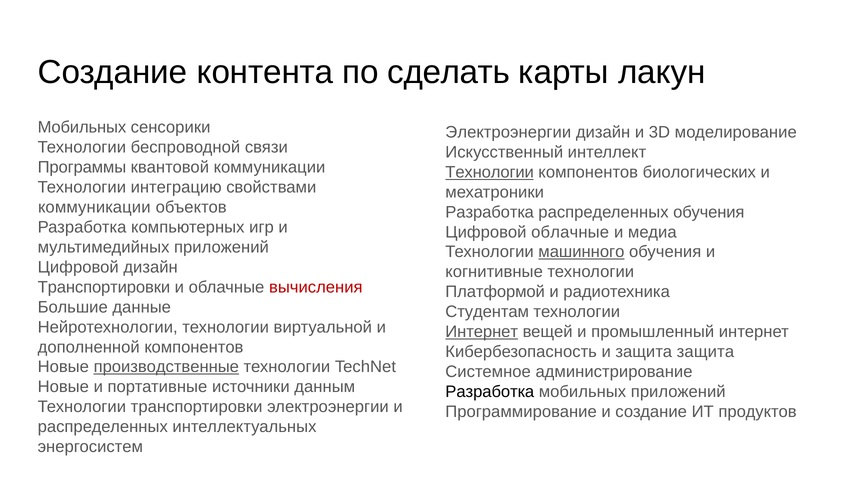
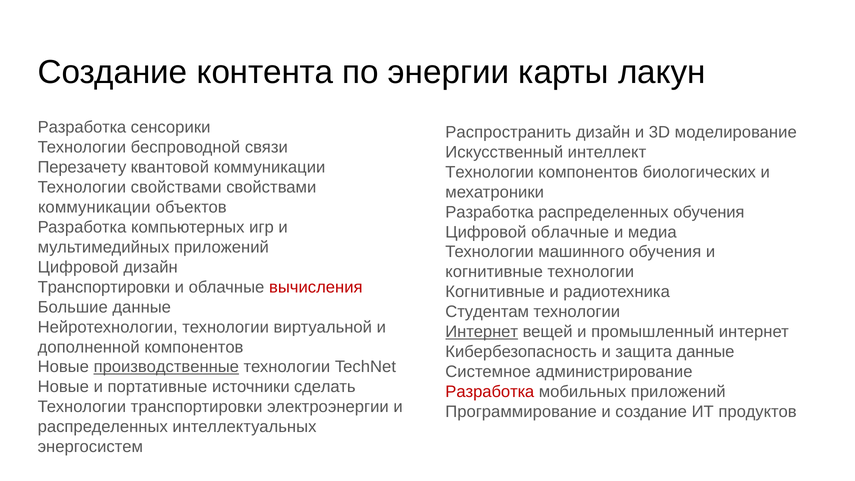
сделать: сделать -> энергии (449, 72)
Мобильных: Мобильных -> Разработка (82, 127)
Электроэнергии: Электроэнергии -> Распространить (508, 132)
Программы: Программы -> Перезачету (82, 167)
Технологии underline: present -> none (490, 172)
Технологии интеграцию: интеграцию -> свойствами (176, 187)
машинного underline: present -> none (581, 252)
Платформой: Платформой -> Когнитивные (495, 292)
защита защита: защита -> данные (706, 352)
данным: данным -> сделать (325, 387)
Разработка colour: black -> red (490, 392)
